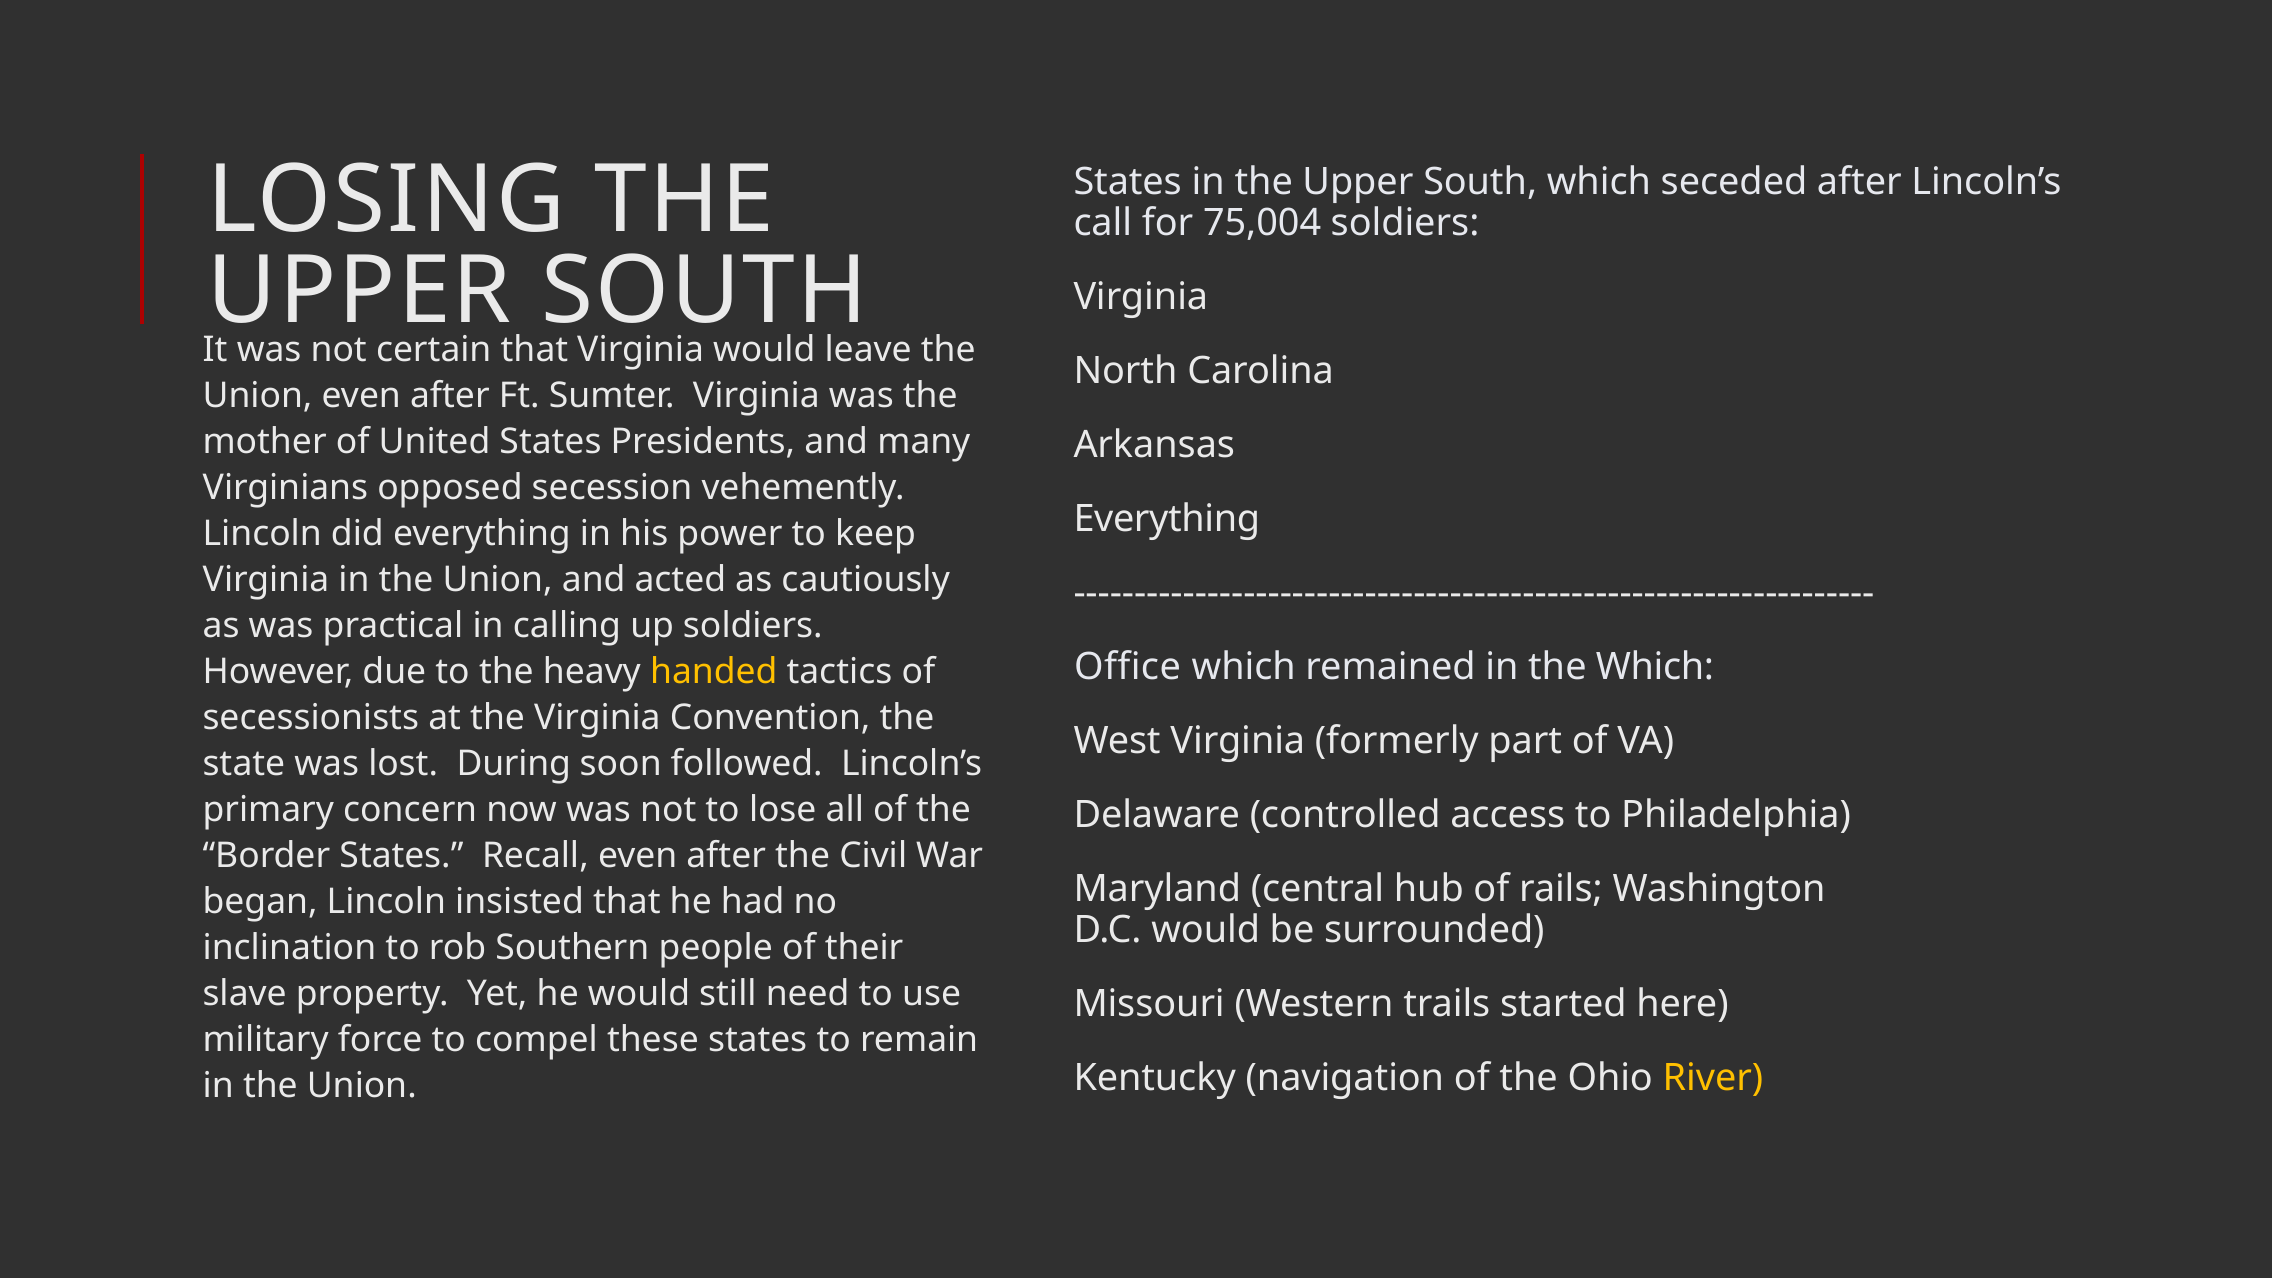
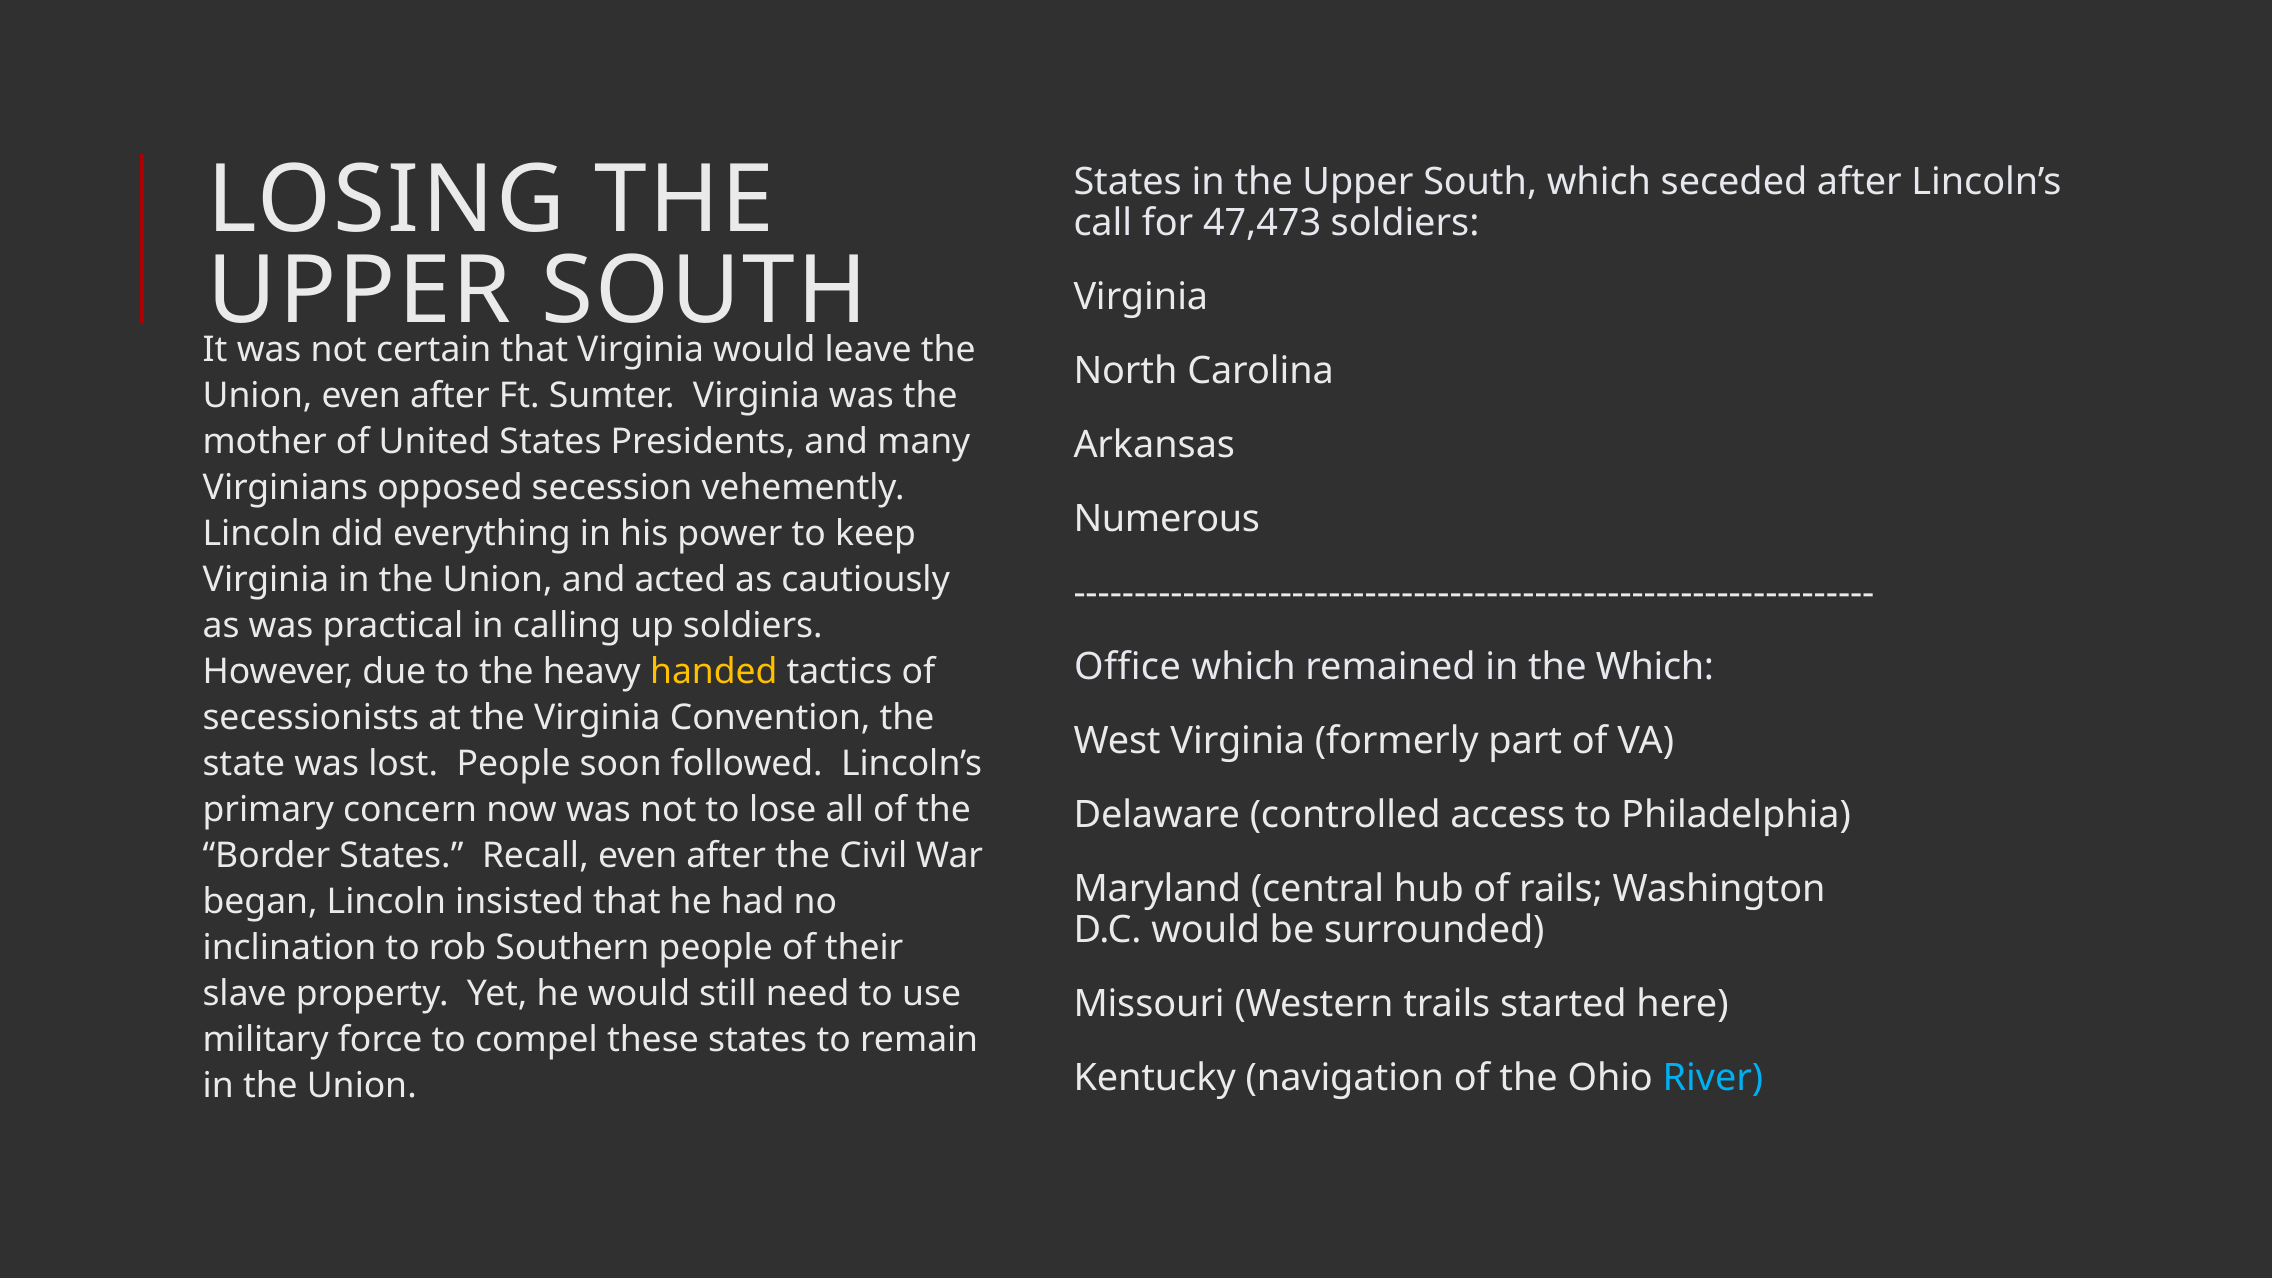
75,004: 75,004 -> 47,473 (1262, 223)
Everything: Everything -> Numerous (1167, 519)
lost During: During -> People (514, 764)
River colour: yellow -> light blue (1713, 1078)
